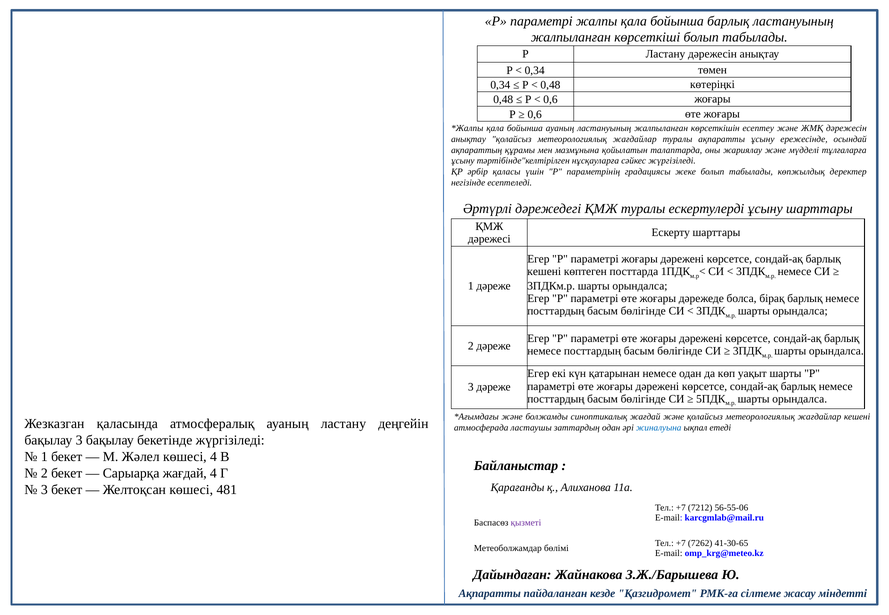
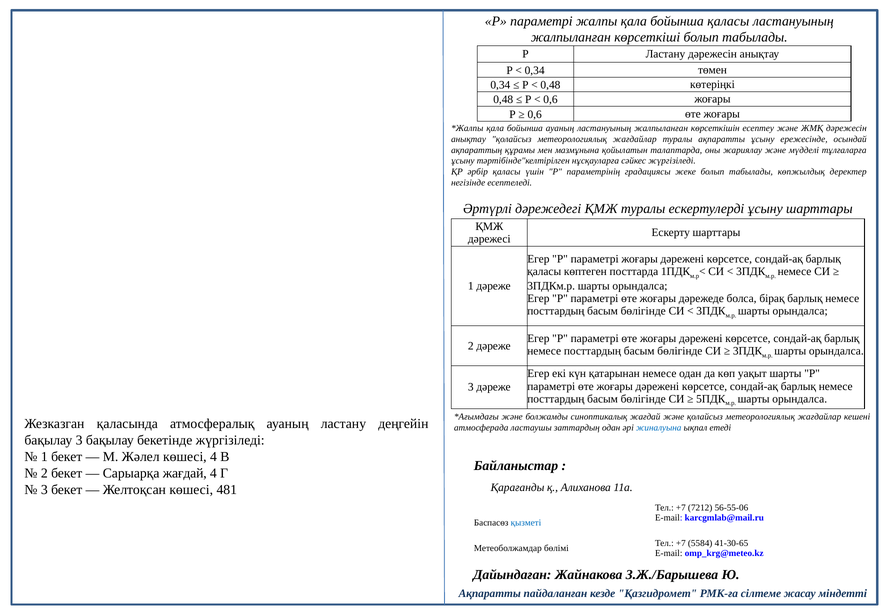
бойынша барлық: барлық -> қаласы (728, 21)
кешені: кешені -> қаласы (544, 272)
қызметі colour: purple -> blue (526, 523)
7262: 7262 -> 5584 (700, 544)
